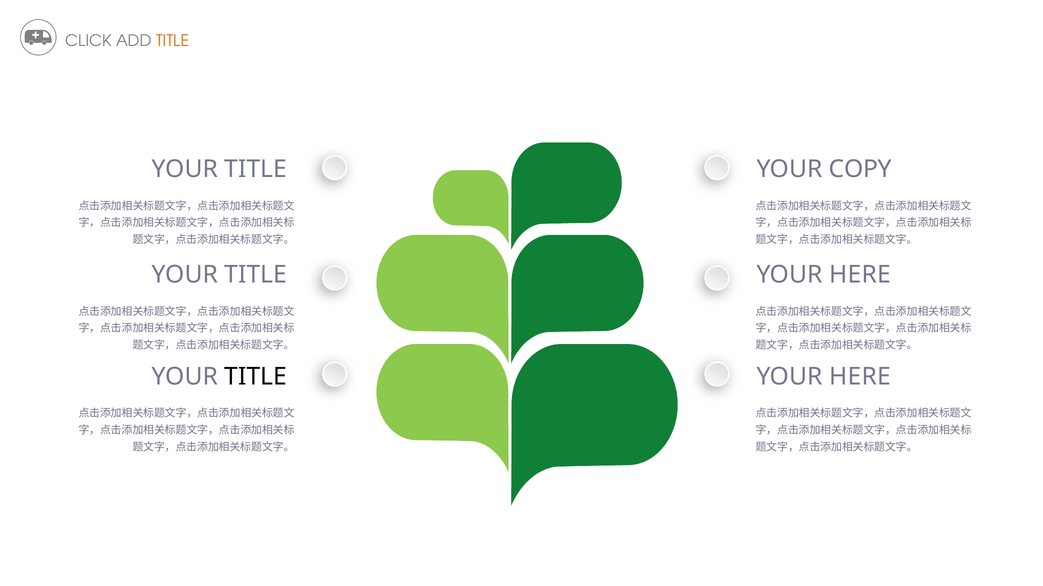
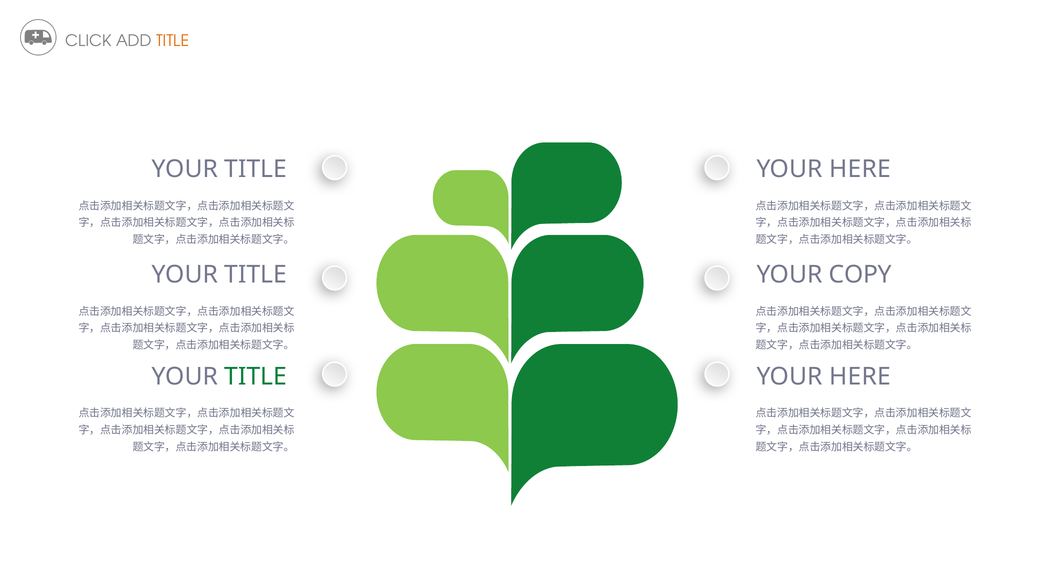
COPY: COPY -> HERE (860, 169)
HERE: HERE -> COPY (860, 275)
TITLE colour: black -> green (256, 377)
